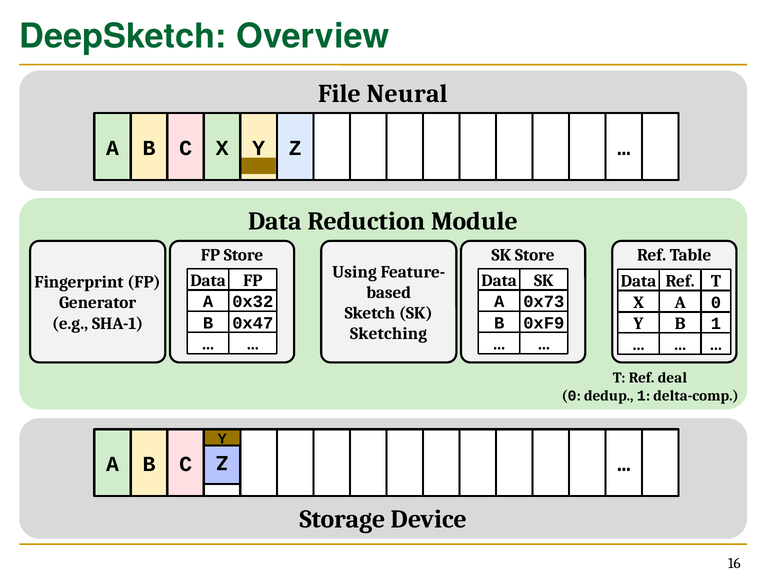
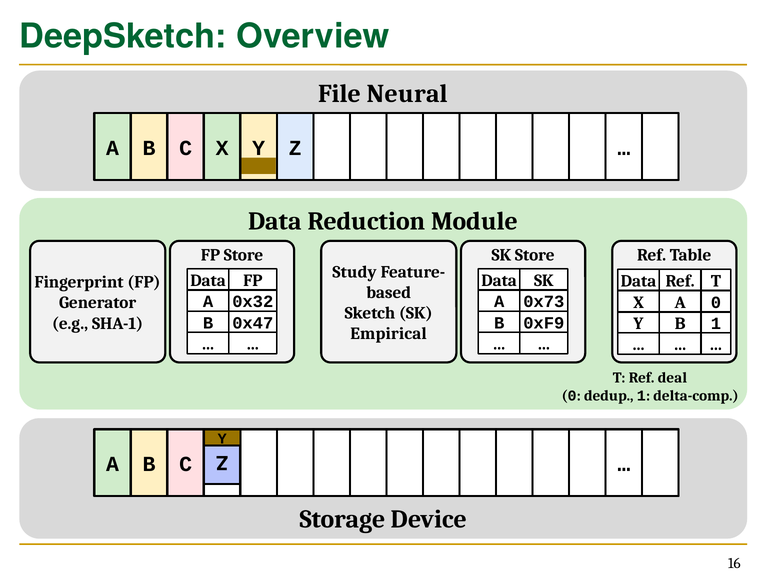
Using: Using -> Study (355, 272)
Sketching: Sketching -> Empirical (389, 334)
